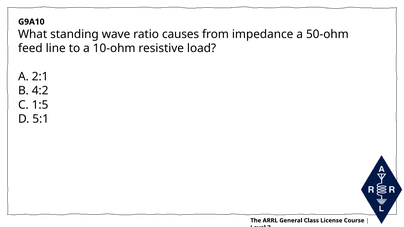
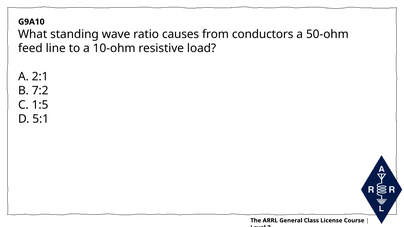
impedance: impedance -> conductors (263, 34)
4:2: 4:2 -> 7:2 (40, 91)
